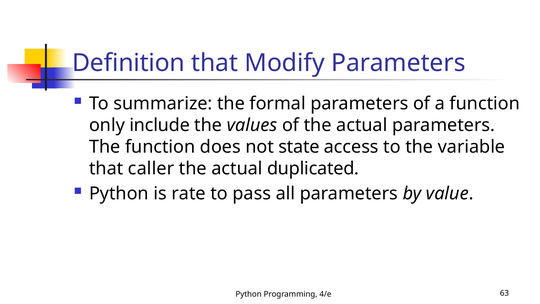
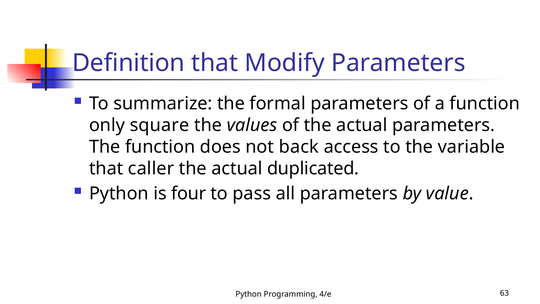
include: include -> square (159, 125)
state: state -> back (299, 147)
rate: rate -> four (189, 193)
